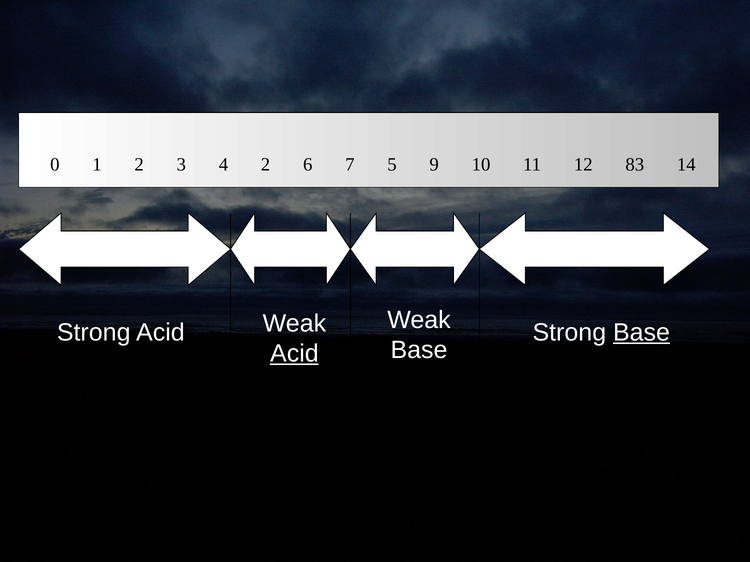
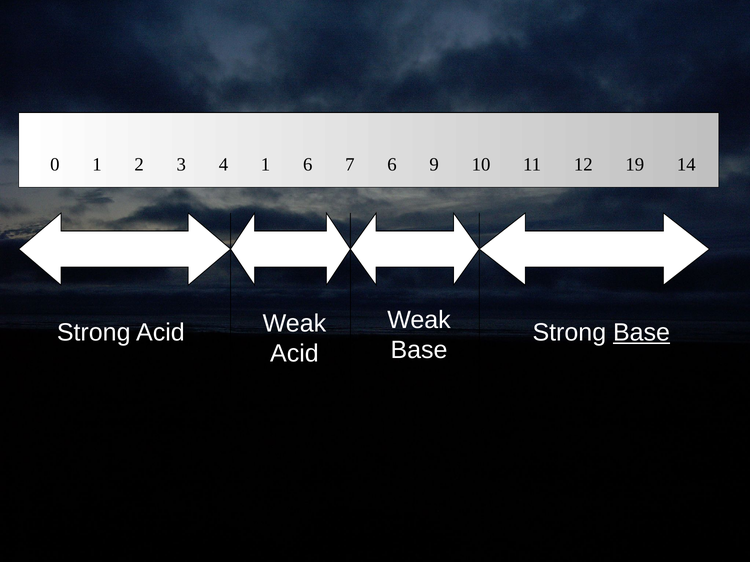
4 2: 2 -> 1 (266, 165)
7 5: 5 -> 6 (392, 165)
83: 83 -> 19 (635, 165)
Acid underline: present -> none (294, 354)
